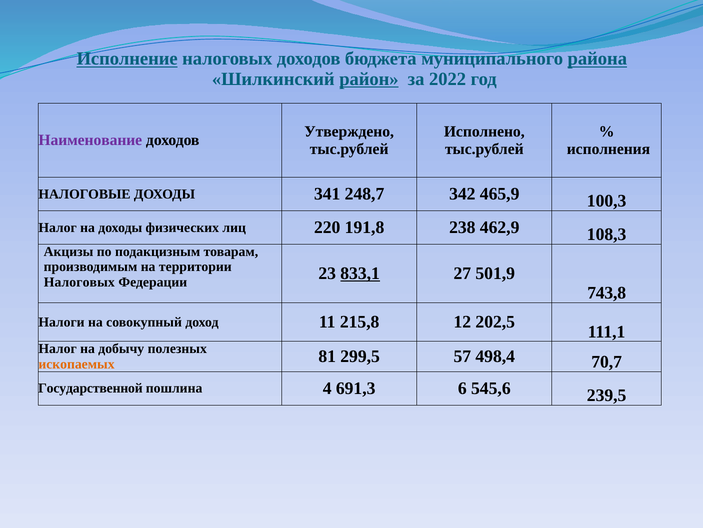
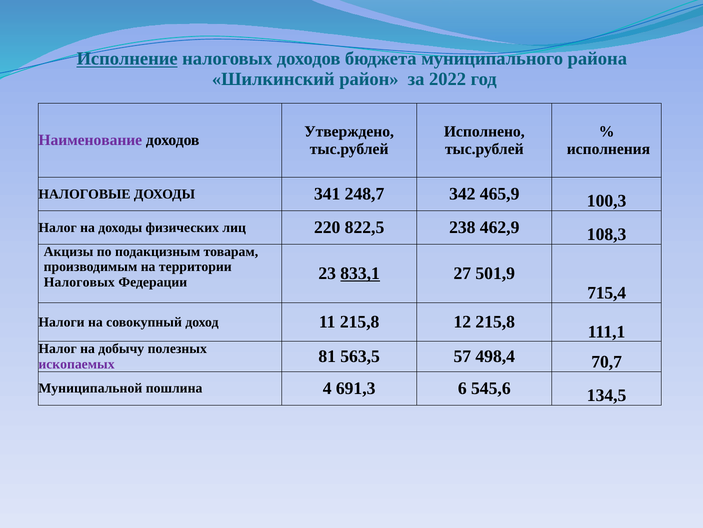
района underline: present -> none (597, 59)
район underline: present -> none (369, 79)
191,8: 191,8 -> 822,5 (365, 227)
743,8: 743,8 -> 715,4 (607, 292)
12 202,5: 202,5 -> 215,8 (495, 322)
ископаемых colour: orange -> purple (77, 364)
299,5: 299,5 -> 563,5 (360, 356)
Государственной: Государственной -> Муниципальной (90, 388)
239,5: 239,5 -> 134,5 (607, 395)
